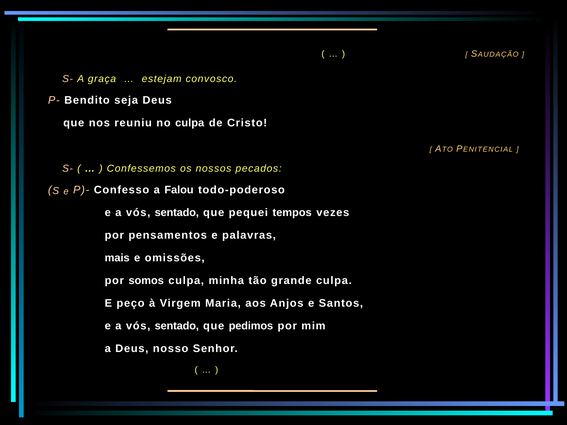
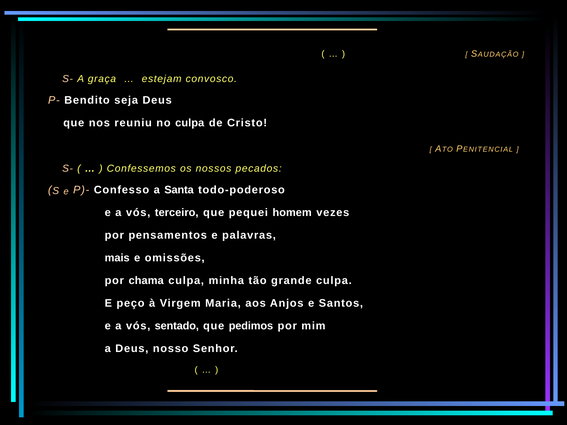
Falou: Falou -> Santa (179, 190)
sentado: sentado -> terceiro (177, 213)
tempos: tempos -> homem (292, 213)
somos: somos -> chama (146, 281)
